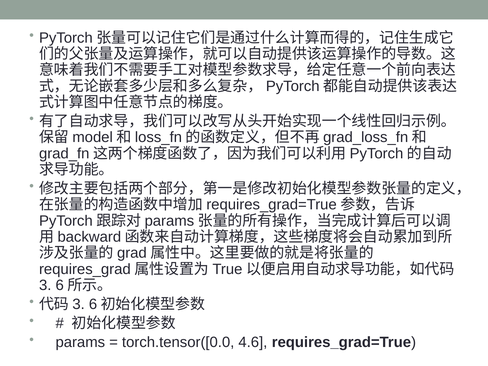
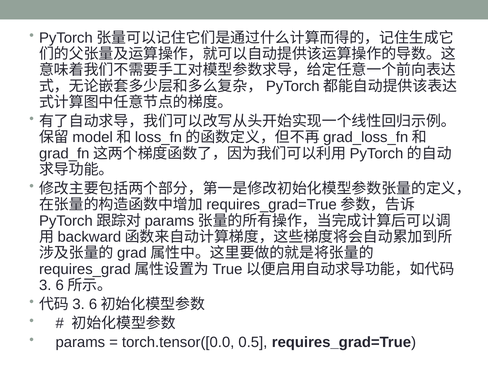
4.6: 4.6 -> 0.5 (253, 342)
